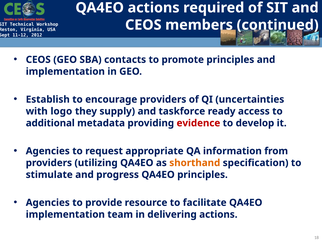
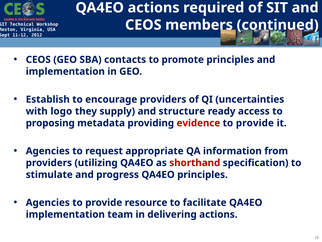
taskforce: taskforce -> structure (182, 111)
additional: additional -> proposing (50, 123)
develop: develop -> provide (255, 123)
shorthand colour: orange -> red (195, 163)
